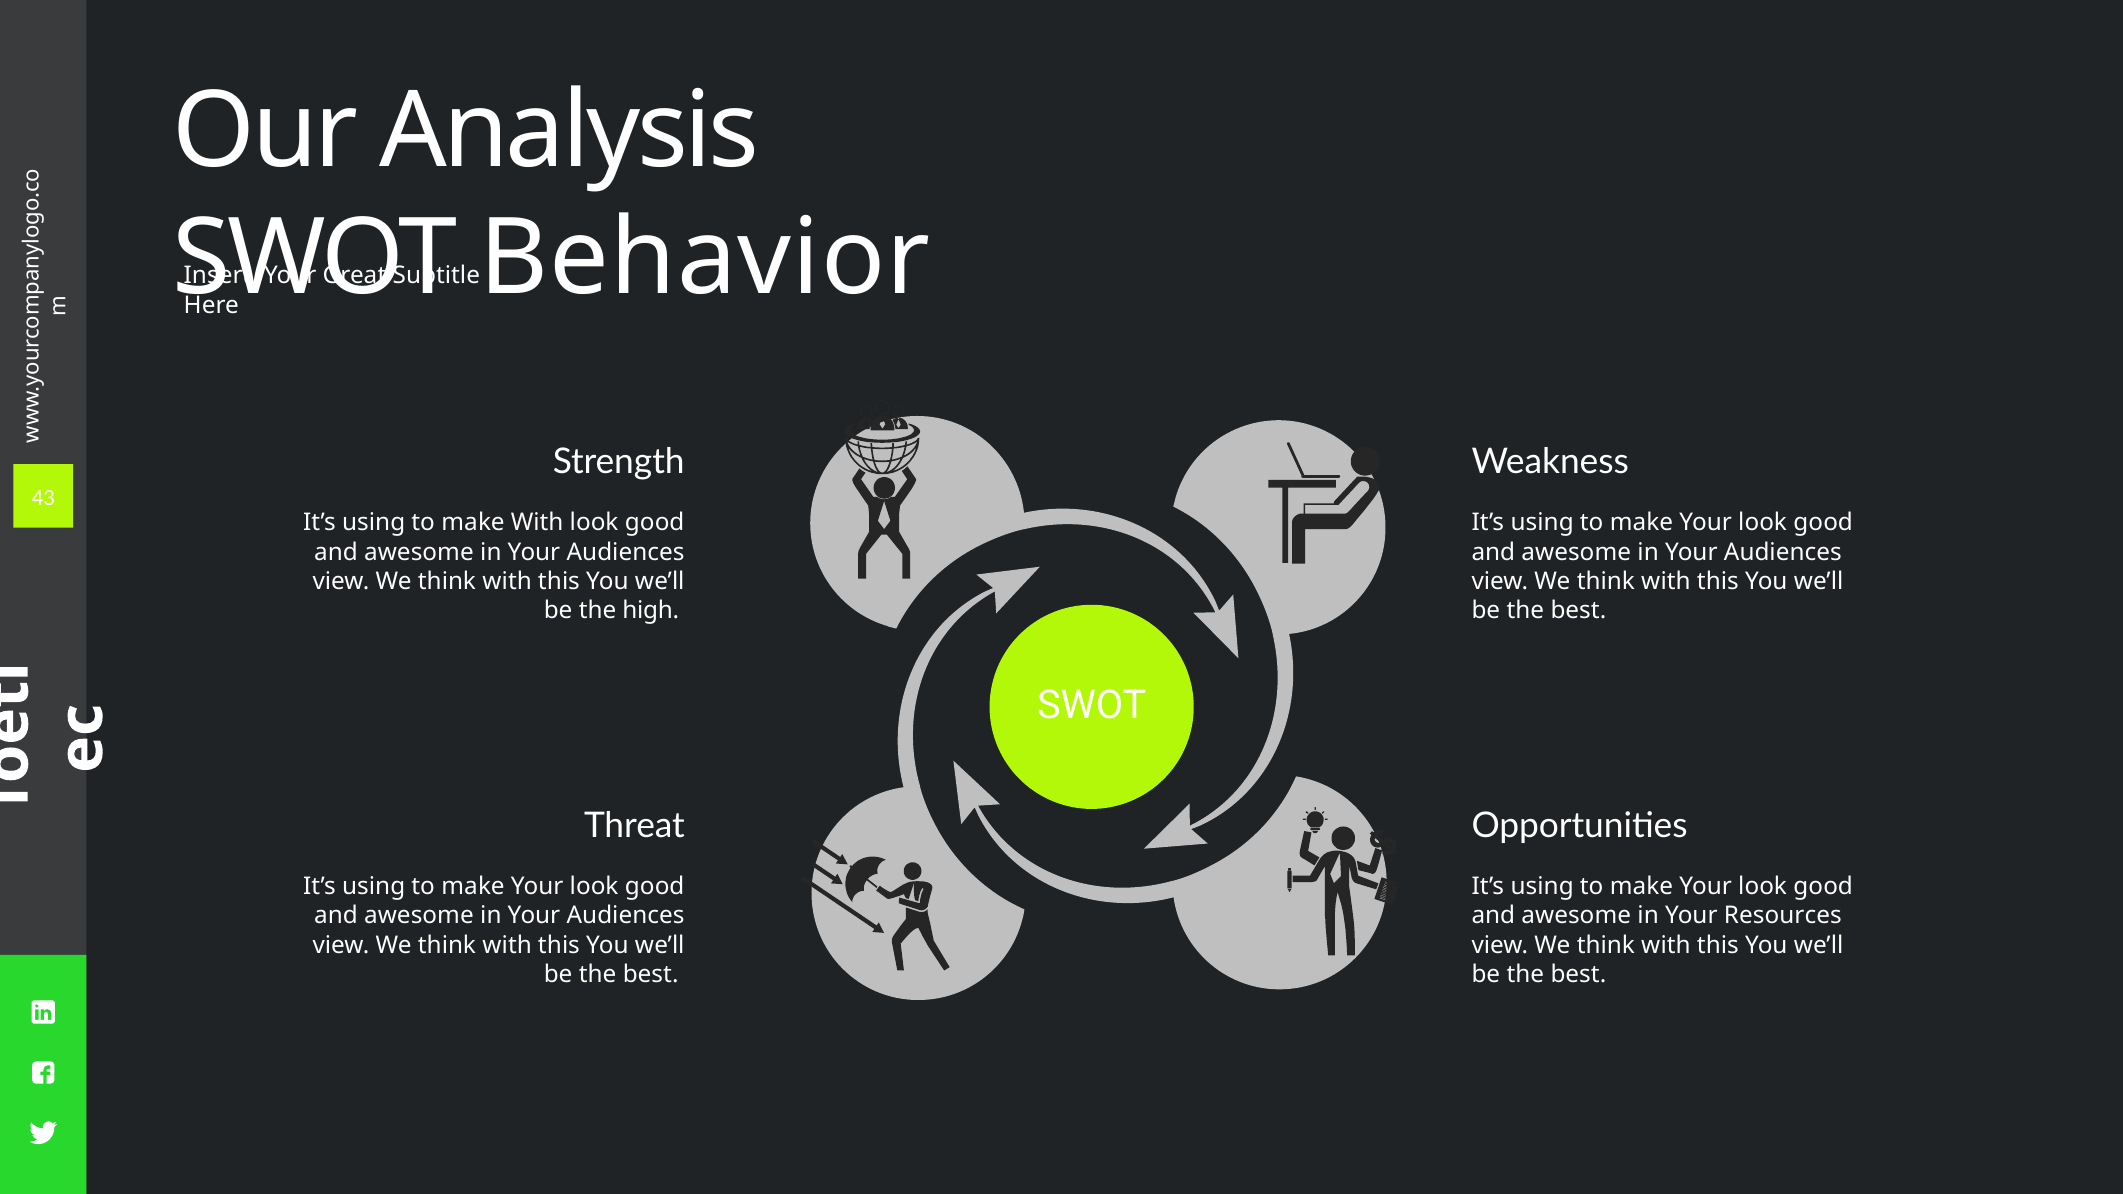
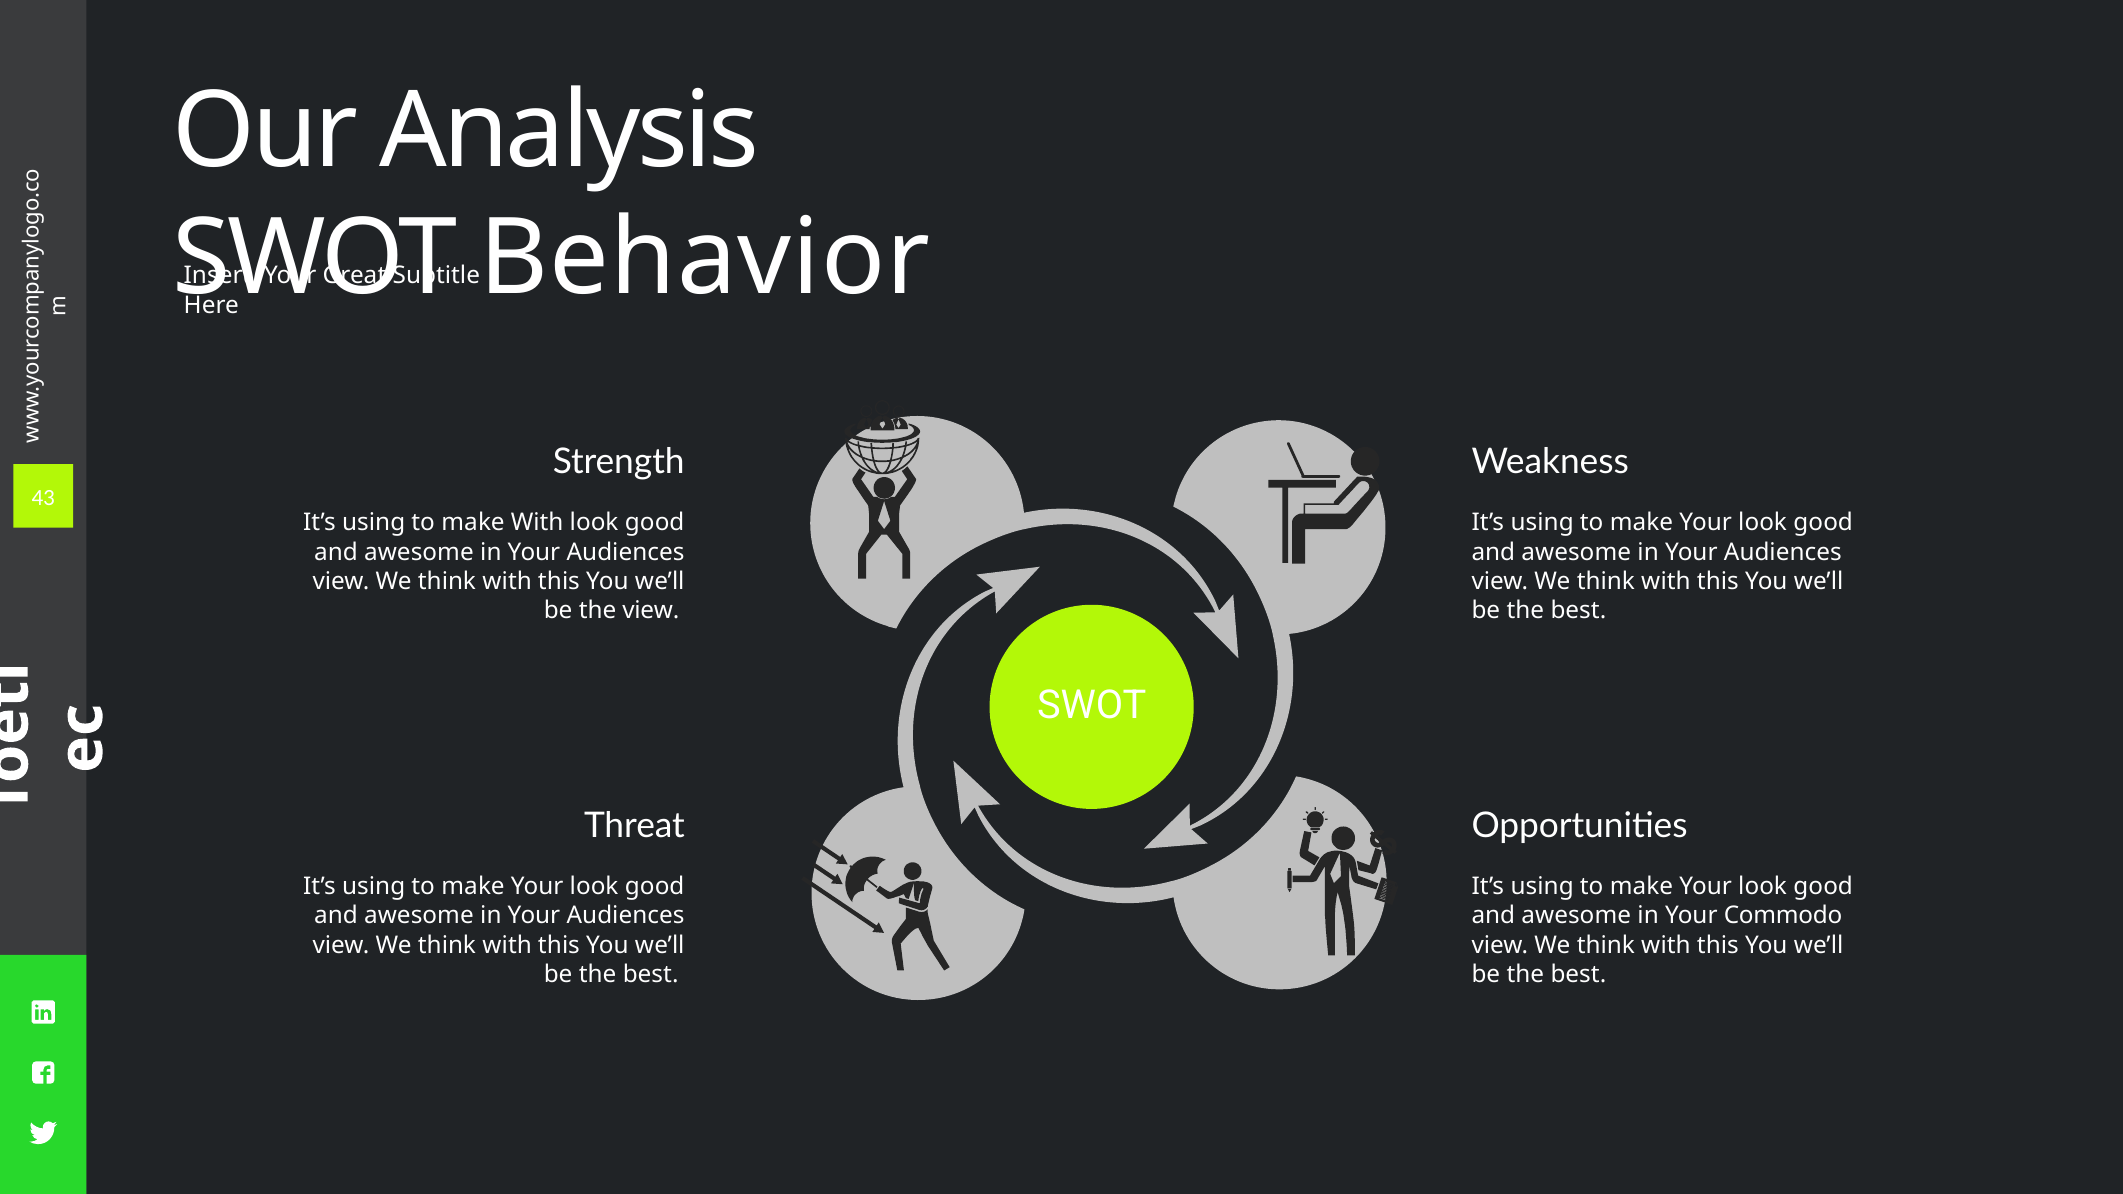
the high: high -> view (651, 611)
Resources: Resources -> Commodo (1783, 916)
